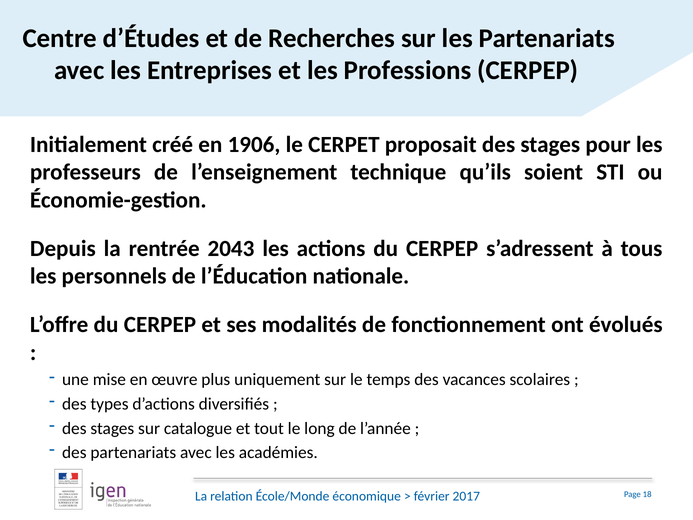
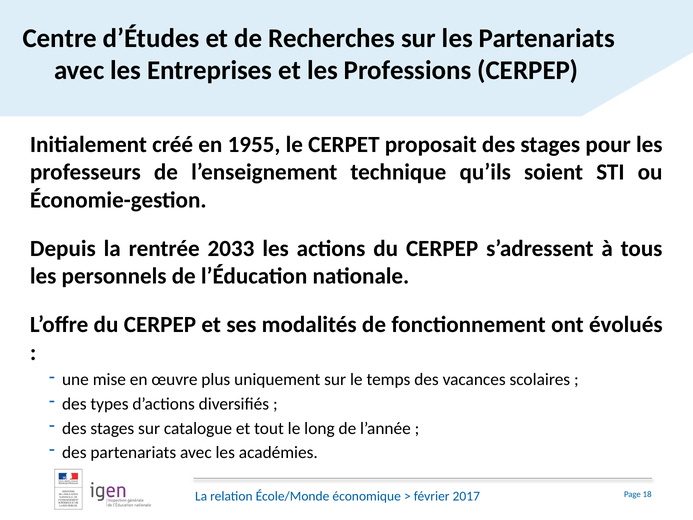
1906: 1906 -> 1955 (254, 144)
2043: 2043 -> 2033 (231, 248)
